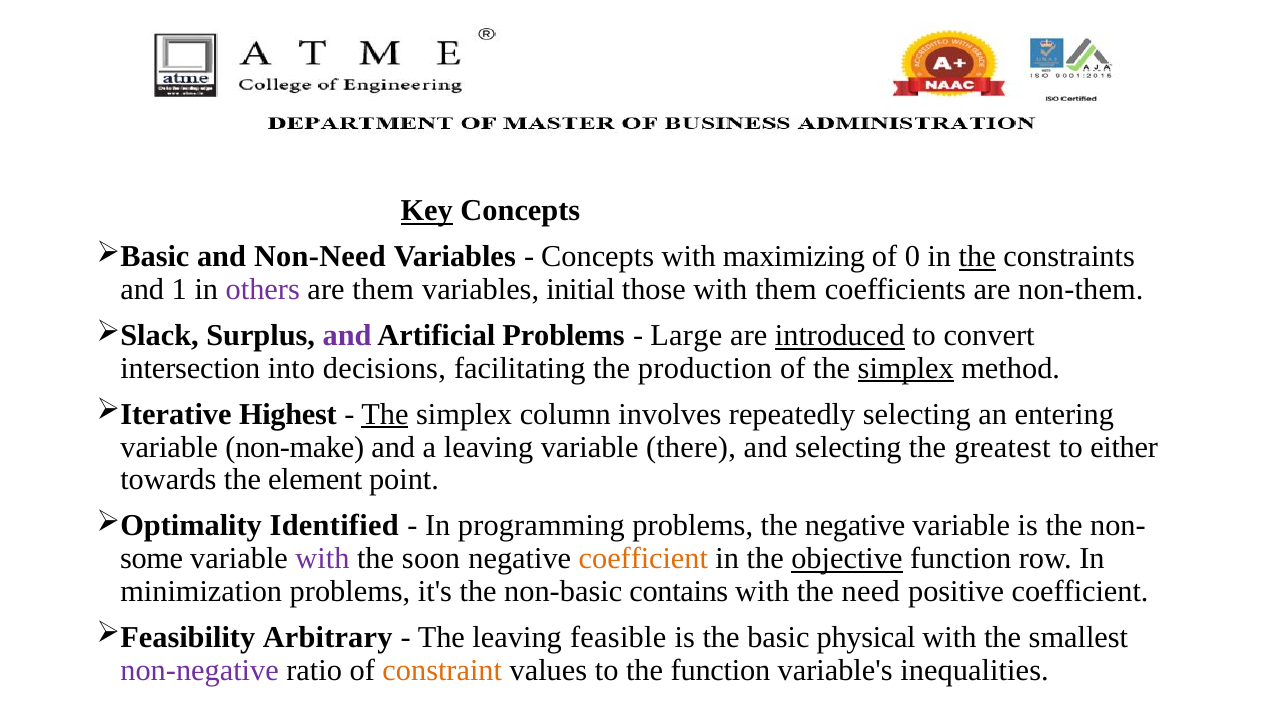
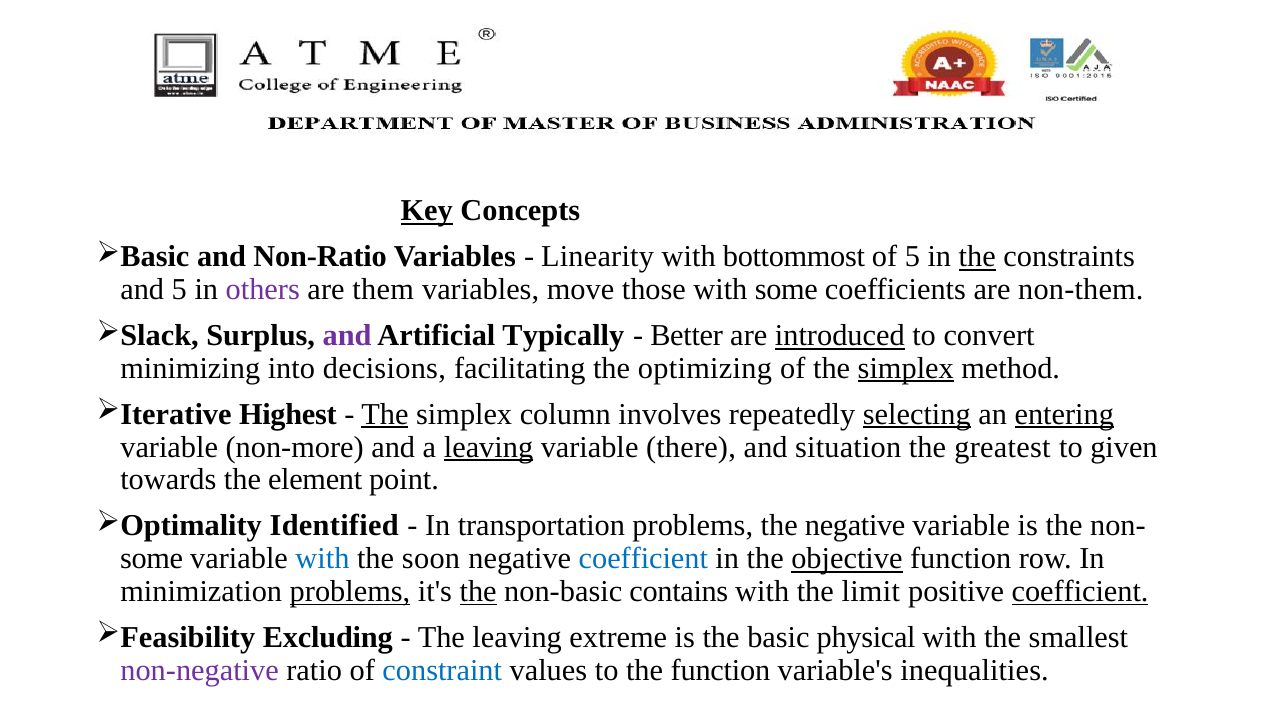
Non-Need: Non-Need -> Non-Ratio (320, 257)
Concepts: Concepts -> Linearity (598, 257)
maximizing: maximizing -> bottommost (794, 257)
of 0: 0 -> 5 (912, 257)
and 1: 1 -> 5 (179, 289)
initial: initial -> move (580, 289)
with them: them -> some (786, 289)
Artificial Problems: Problems -> Typically (563, 335)
Large: Large -> Better (687, 335)
intersection: intersection -> minimizing (190, 368)
production: production -> optimizing (705, 368)
selecting underline: none -> present (917, 414)
entering underline: none -> present (1064, 414)
non-make: non-make -> non-more (295, 447)
leaving underline: none -> present (489, 447)
and selecting: selecting -> situation (848, 447)
either: either -> given (1124, 447)
programming: programming -> transportation (541, 526)
with colour: purple -> blue (322, 558)
coefficient colour: orange -> blue (643, 558)
problems underline: none -> present (350, 591)
the underline: none -> present (478, 591)
need: need -> limit (871, 591)
coefficient underline: none -> present (1080, 591)
Arbitrary: Arbitrary -> Excluding (328, 637)
feasible: feasible -> extreme (618, 637)
constraint colour: orange -> blue (442, 670)
